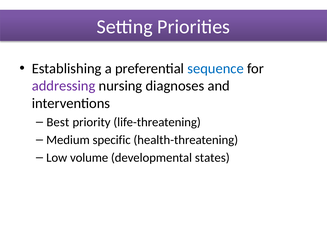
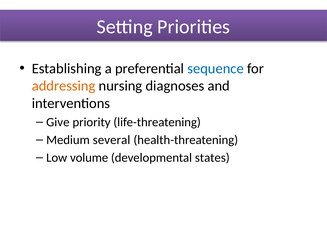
addressing colour: purple -> orange (64, 86)
Best: Best -> Give (58, 122)
specific: specific -> several (112, 140)
